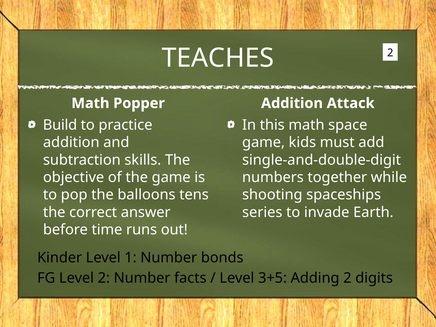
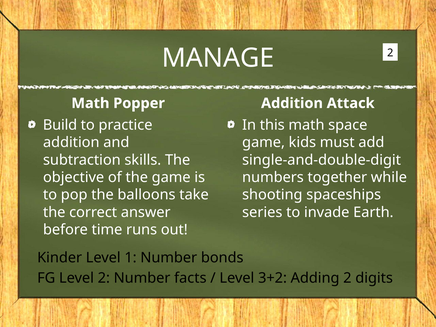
TEACHES: TEACHES -> MANAGE (218, 58)
tens: tens -> take (194, 195)
3+5: 3+5 -> 3+2 (273, 278)
